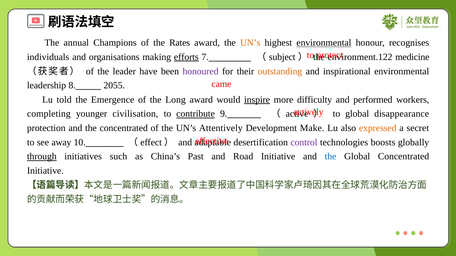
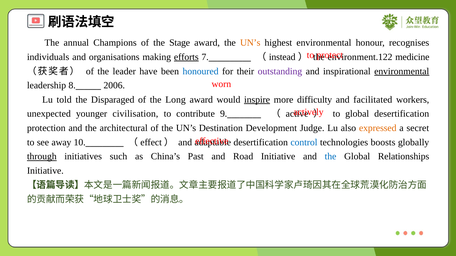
Rates: Rates -> Stage (180, 43)
environmental underline: present -> none (324, 43)
subject: subject -> instead (282, 57)
honoured colour: purple -> blue (201, 71)
outstanding colour: orange -> purple (280, 71)
environmental underline: none -> present (402, 71)
came: came -> worn (221, 84)
2055: 2055 -> 2006 (114, 86)
Emergence: Emergence -> Disparaged (113, 100)
performed: performed -> facilitated (373, 100)
completing: completing -> unexpected (49, 114)
contribute underline: present -> none (196, 114)
global disappearance: disappearance -> desertification (402, 114)
the concentrated: concentrated -> architectural (124, 128)
Attentively: Attentively -> Destination (221, 128)
Make: Make -> Judge (312, 128)
control colour: purple -> blue (304, 143)
Global Concentrated: Concentrated -> Relationships (404, 157)
